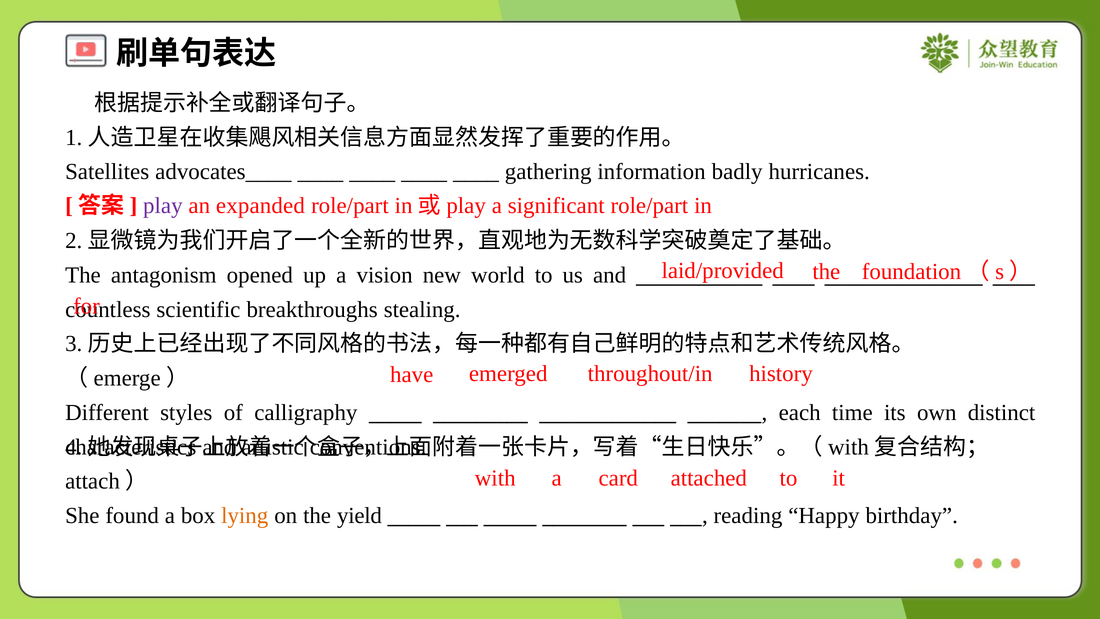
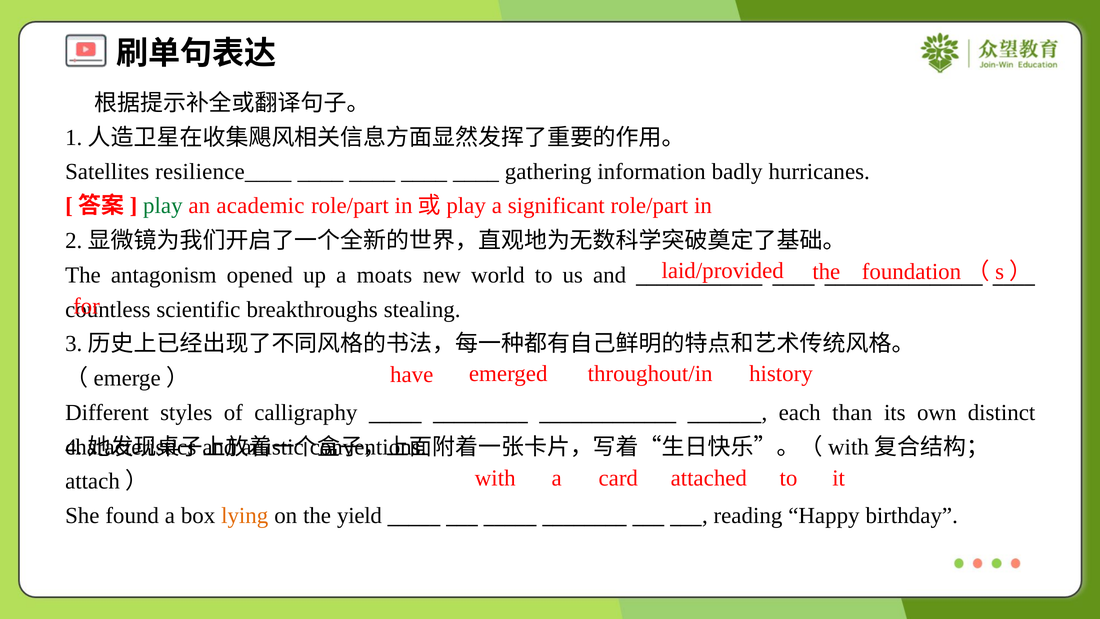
advocates____: advocates____ -> resilience____ (223, 172)
play colour: purple -> green (163, 206)
expanded: expanded -> academic (260, 206)
vision: vision -> moats (384, 275)
time: time -> than (852, 412)
